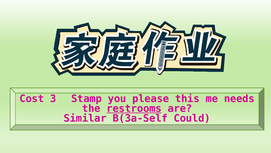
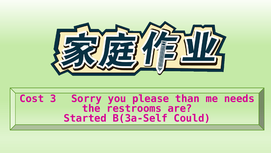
Stamp: Stamp -> Sorry (87, 98)
this: this -> than (187, 98)
restrooms underline: present -> none (134, 108)
Similar: Similar -> Started (85, 118)
